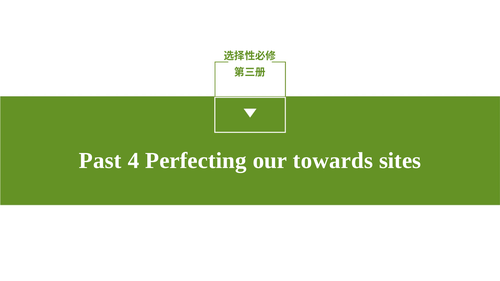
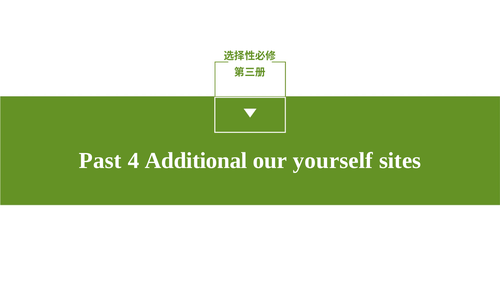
Perfecting: Perfecting -> Additional (196, 161)
towards: towards -> yourself (333, 161)
